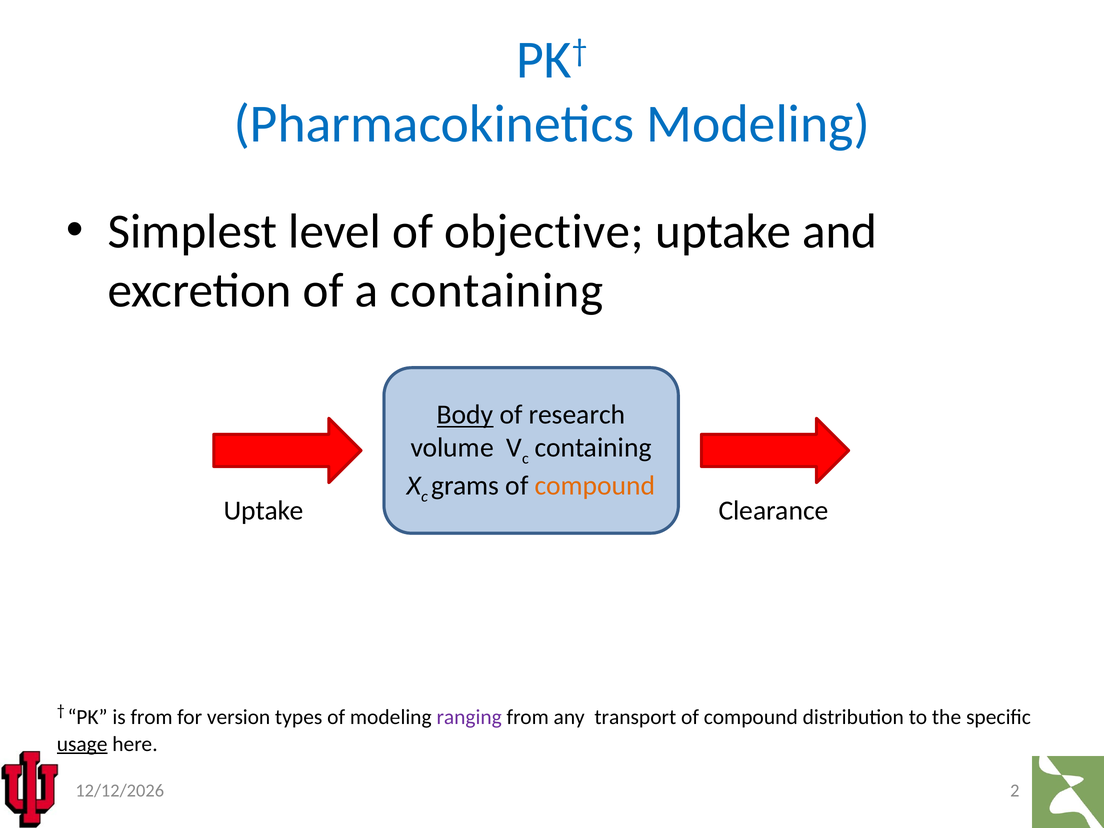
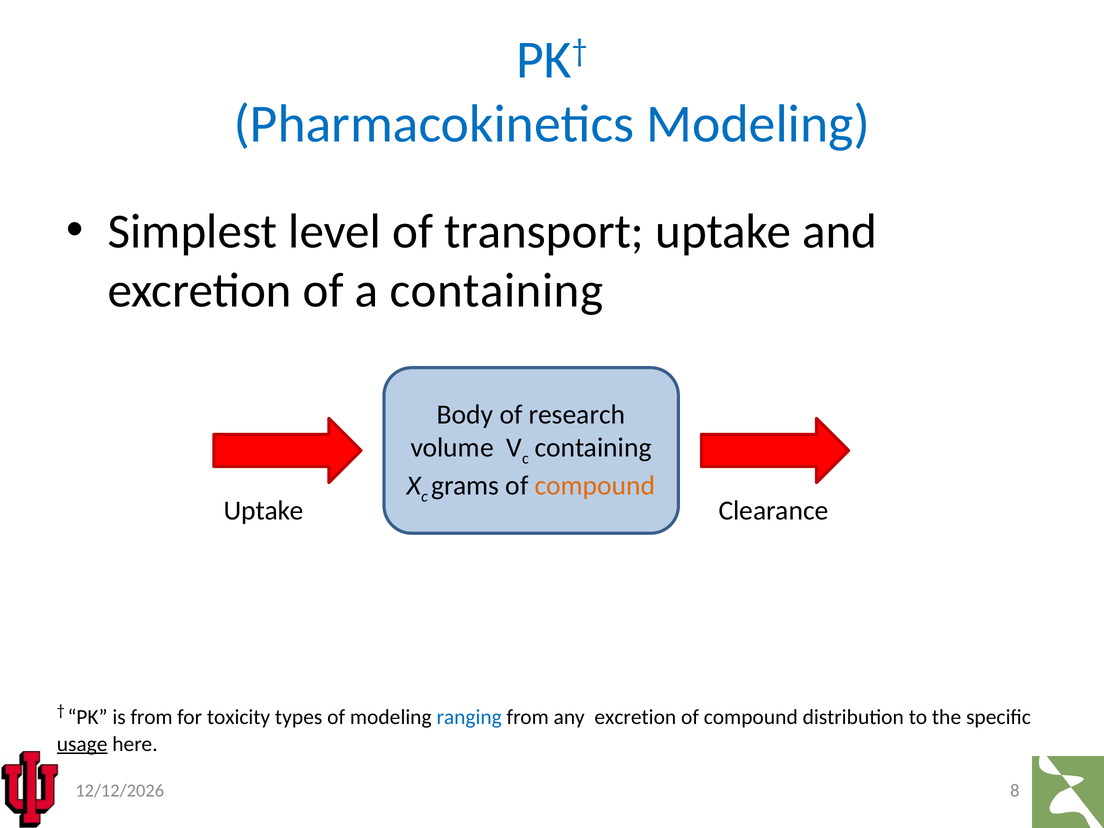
objective: objective -> transport (544, 232)
Body underline: present -> none (465, 415)
version: version -> toxicity (239, 717)
ranging colour: purple -> blue (469, 717)
any transport: transport -> excretion (635, 717)
2: 2 -> 8 (1015, 791)
